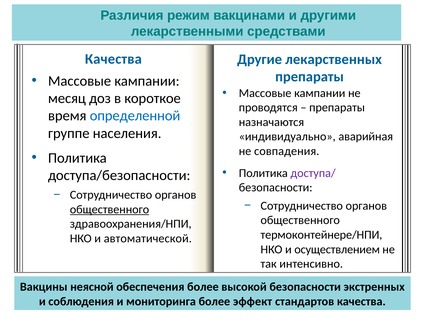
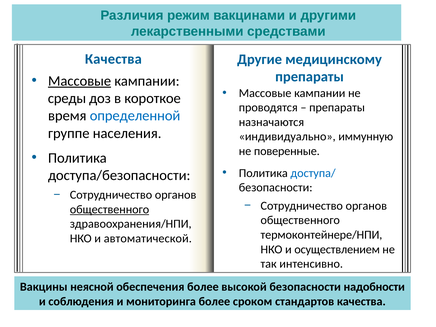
лекарственных: лекарственных -> медицинскому (334, 59)
Массовые underline: none -> present (80, 81)
месяц: месяц -> среды (67, 98)
аварийная: аварийная -> иммунную (366, 137)
совпадения: совпадения -> поверенные (287, 151)
доступа/ colour: purple -> blue (313, 173)
экстренных: экстренных -> надобности (374, 287)
эффект: эффект -> сроком (253, 301)
